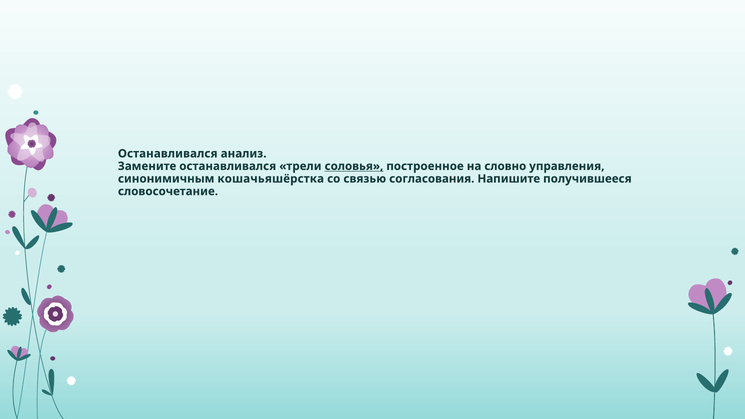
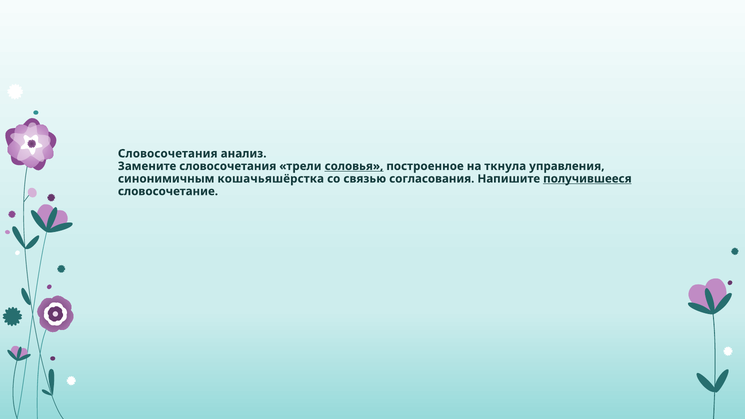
Останавливался: Останавливался -> Словосочетания (168, 154)
Замените останавливался: останавливался -> словосочетания (228, 166)
словно: словно -> ткнула (505, 166)
получившееся underline: none -> present (587, 179)
